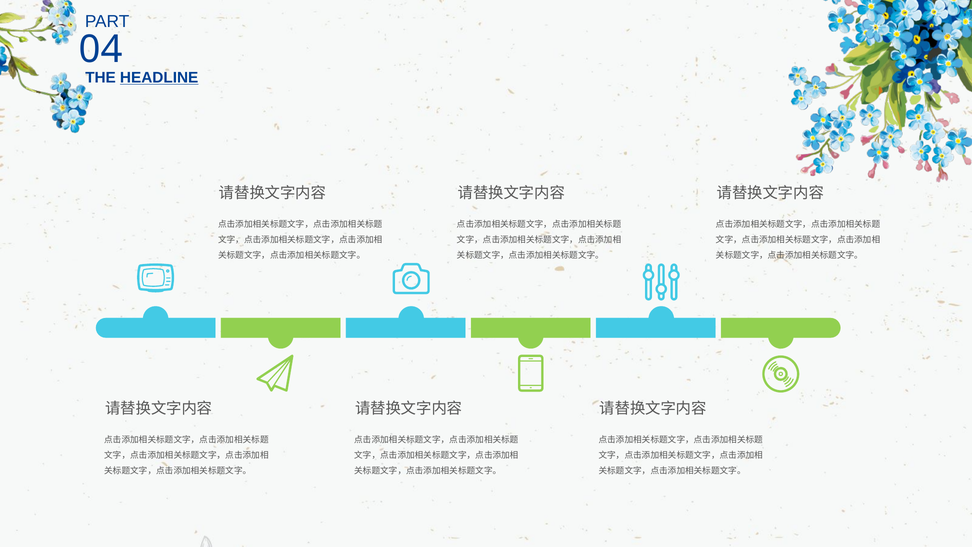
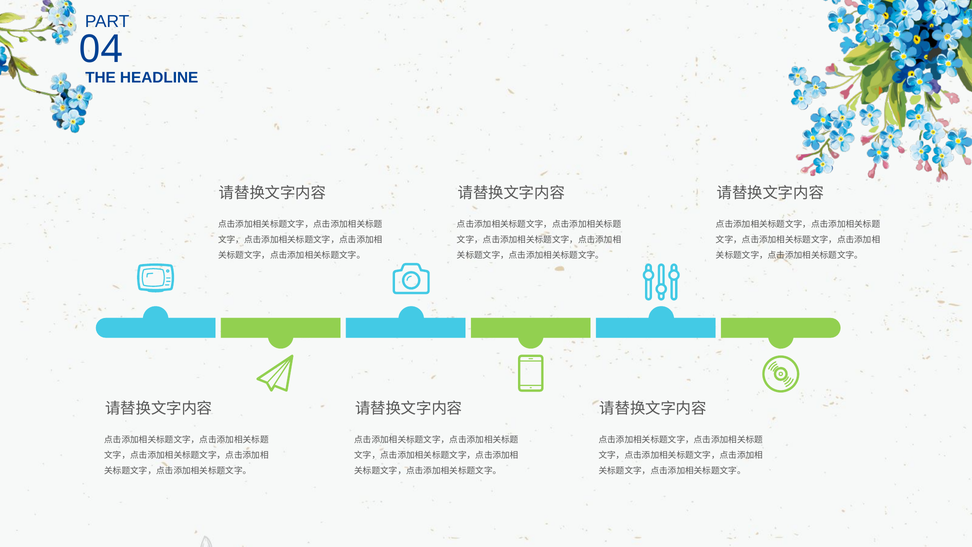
HEADLINE underline: present -> none (159, 78)
